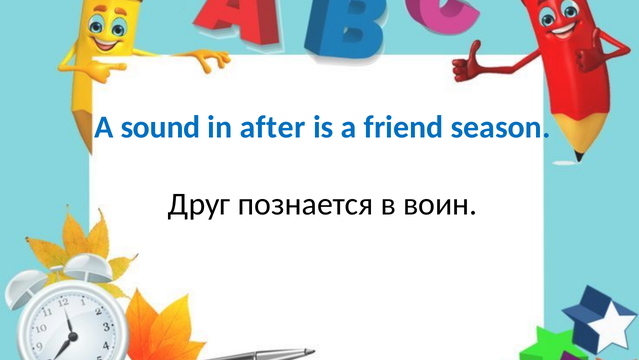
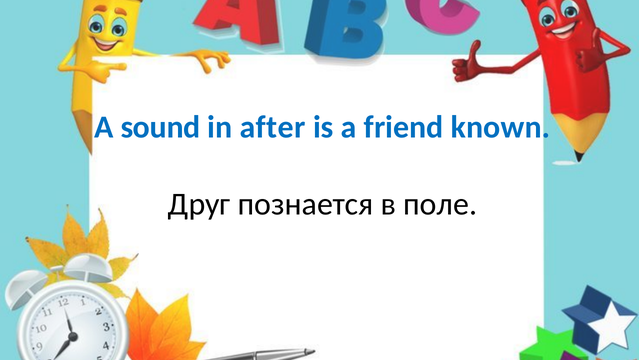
season: season -> known (501, 127)
воин: воин -> поле (440, 204)
